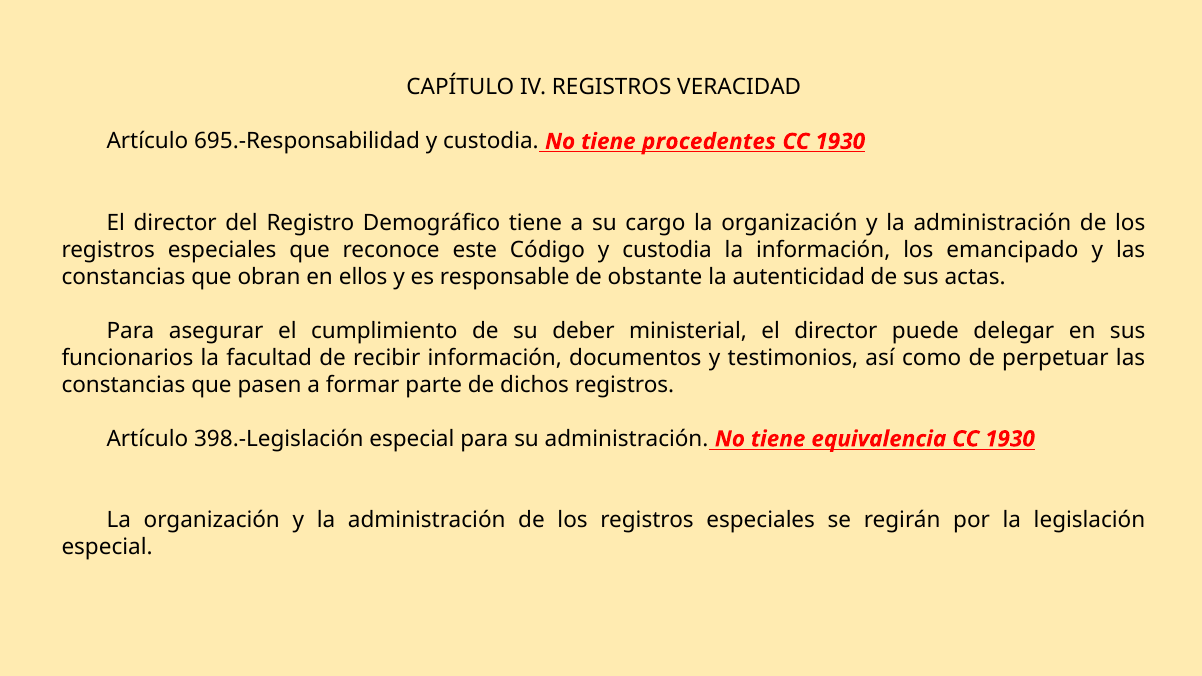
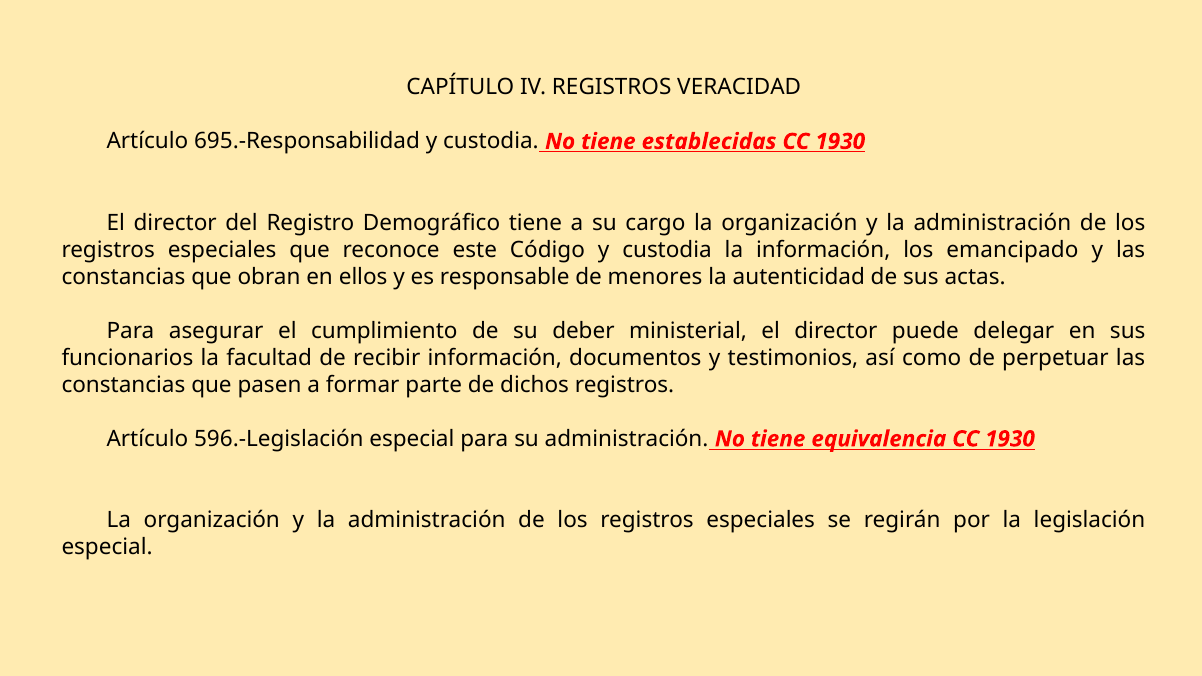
procedentes: procedentes -> establecidas (709, 142)
obstante: obstante -> menores (655, 277)
398.-Legislación: 398.-Legislación -> 596.-Legislación (279, 439)
